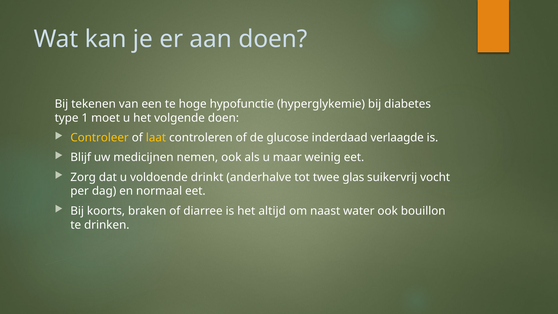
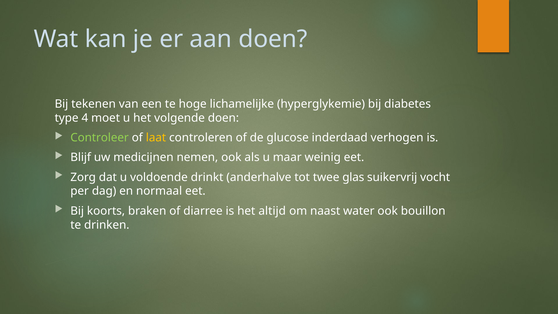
hypofunctie: hypofunctie -> lichamelijke (242, 104)
1: 1 -> 4 (85, 118)
Controleer colour: yellow -> light green (100, 138)
verlaagde: verlaagde -> verhogen (397, 138)
